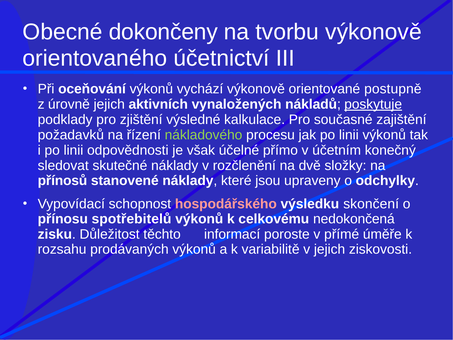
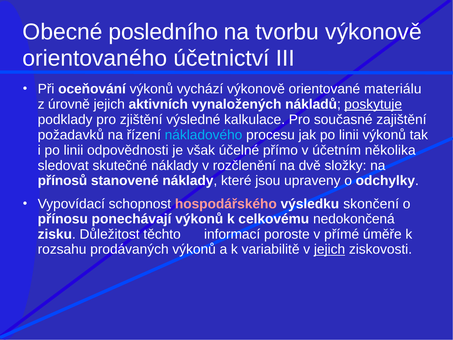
dokončeny: dokončeny -> posledního (163, 32)
postupně: postupně -> materiálu (393, 89)
nákladového colour: light green -> light blue (204, 135)
konečný: konečný -> několika (390, 150)
spotřebitelů: spotřebitelů -> ponechávají (132, 219)
jejich underline: none -> present (330, 249)
